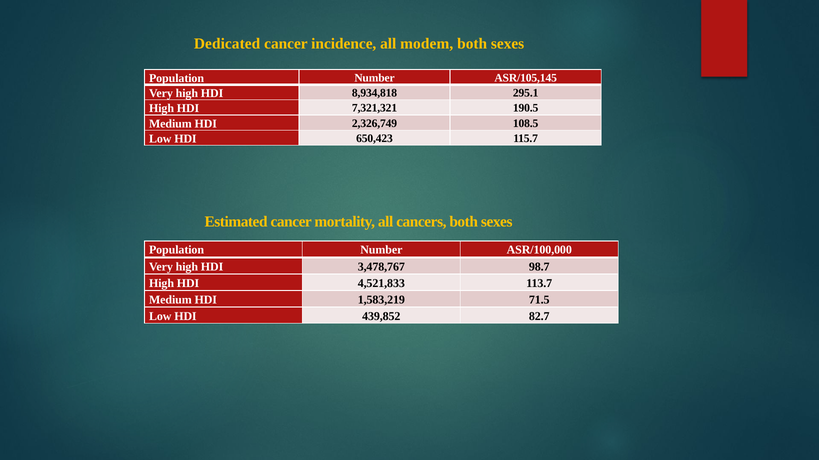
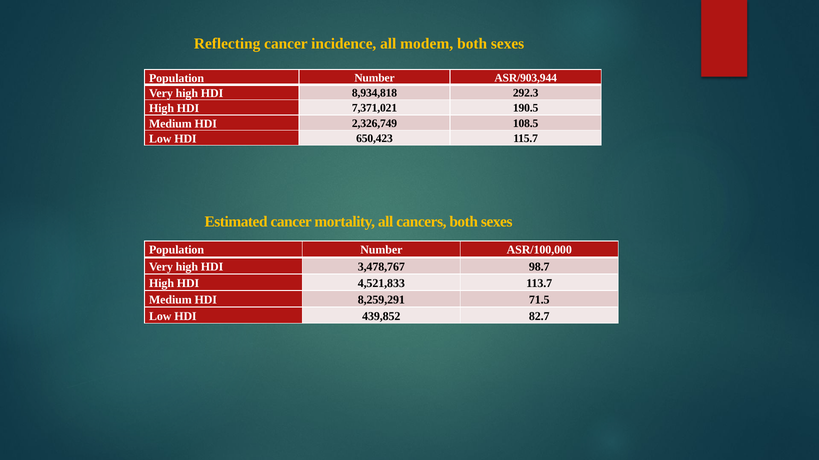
Dedicated: Dedicated -> Reflecting (227, 44)
ASR/105,145: ASR/105,145 -> ASR/903,944 (526, 78)
295.1: 295.1 -> 292.3 (526, 93)
7,321,321: 7,321,321 -> 7,371,021 (375, 108)
1,583,219: 1,583,219 -> 8,259,291 (381, 300)
